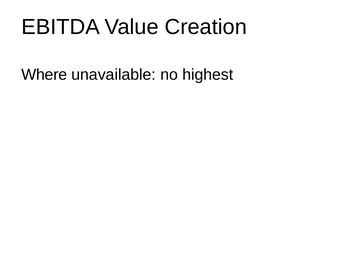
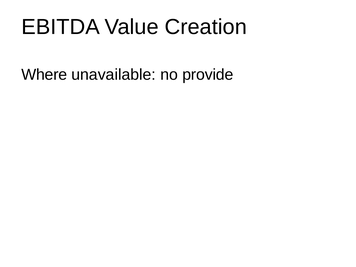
highest: highest -> provide (208, 75)
